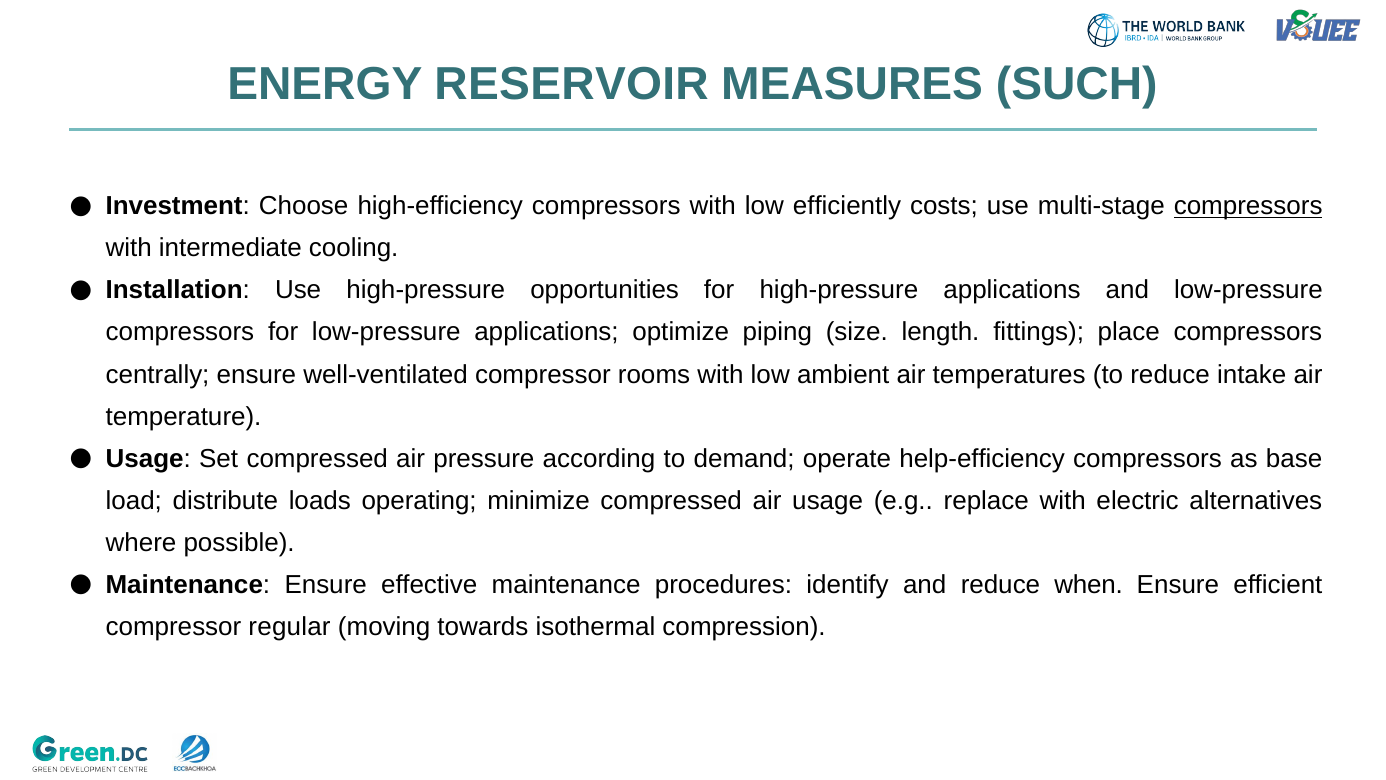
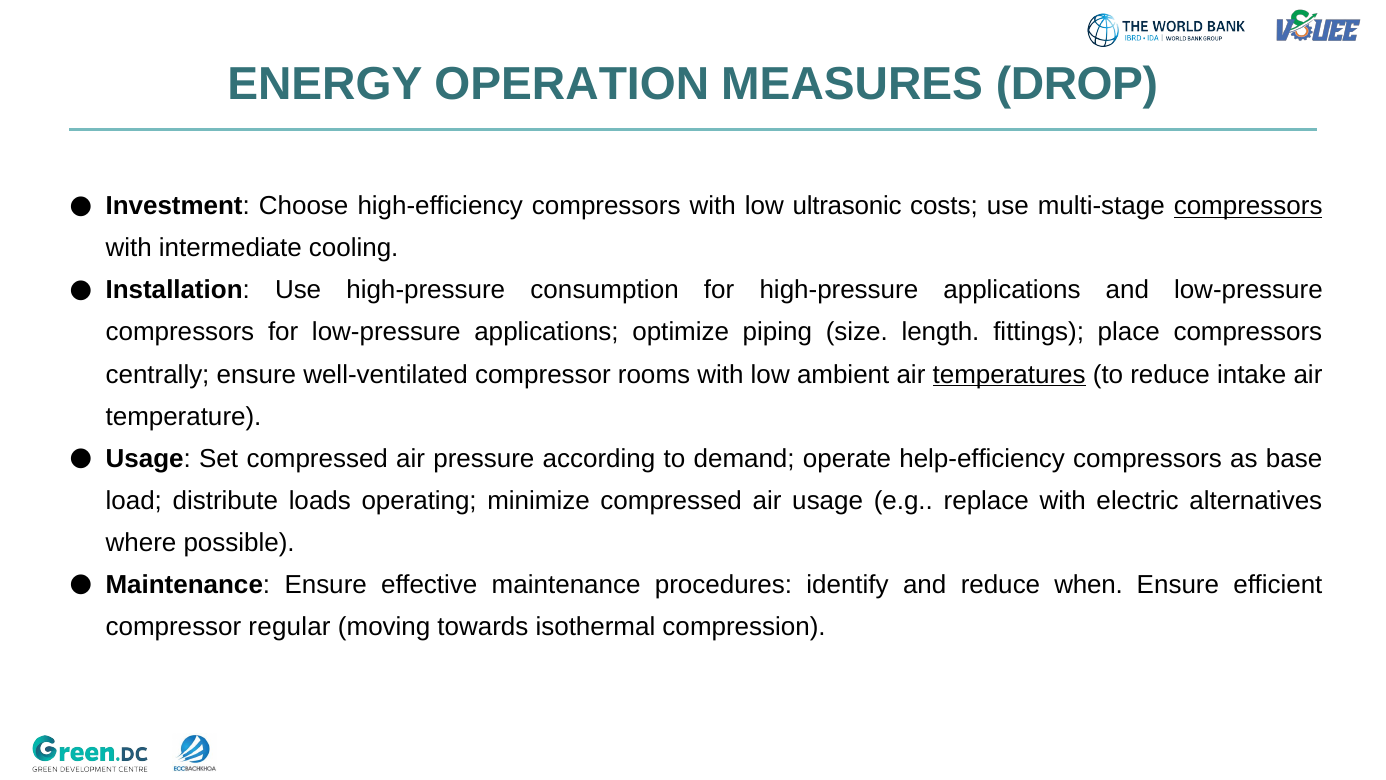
RESERVOIR: RESERVOIR -> OPERATION (572, 85)
SUCH: SUCH -> DROP (1077, 85)
efficiently: efficiently -> ultrasonic (847, 206)
opportunities: opportunities -> consumption (605, 290)
temperatures underline: none -> present (1009, 374)
